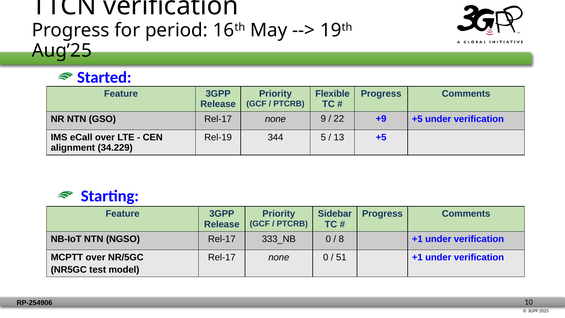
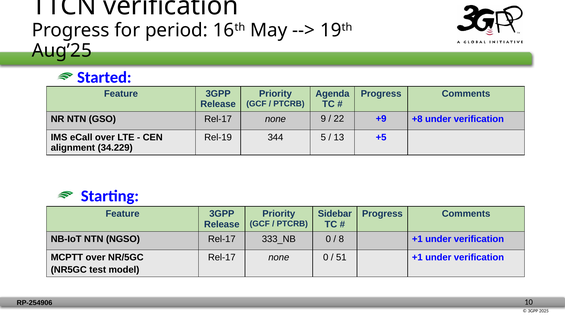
Flexible: Flexible -> Agenda (332, 94)
+9 +5: +5 -> +8 (417, 119)
